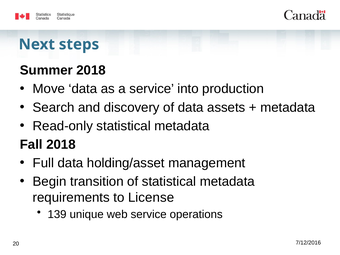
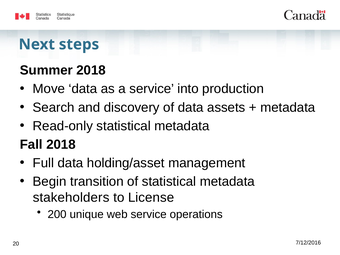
requirements: requirements -> stakeholders (71, 197)
139: 139 -> 200 (57, 214)
